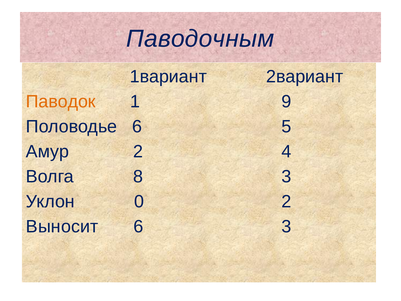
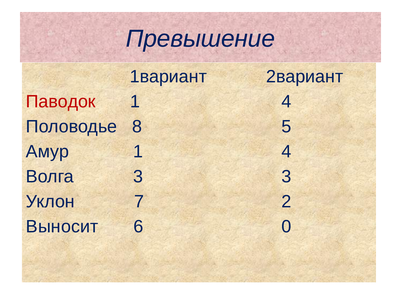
Паводочным: Паводочным -> Превышение (200, 39)
Паводок colour: orange -> red (61, 102)
9: 9 -> 4 (287, 102)
Половодье 6: 6 -> 8 (137, 127)
Амур 2: 2 -> 1 (138, 151)
Волга 8: 8 -> 3 (138, 176)
0: 0 -> 7 (139, 201)
6 3: 3 -> 0 (287, 226)
